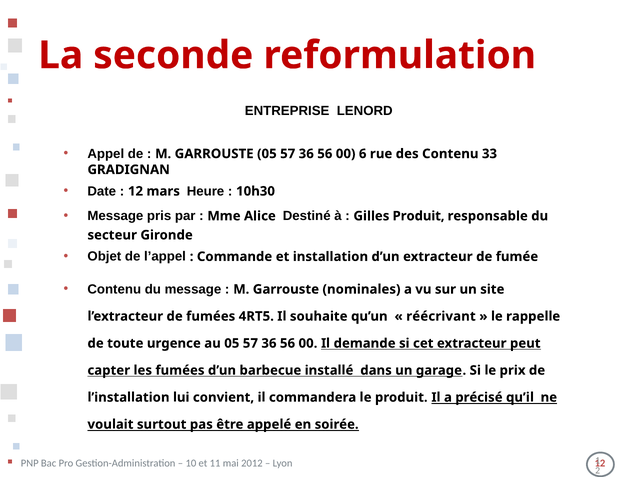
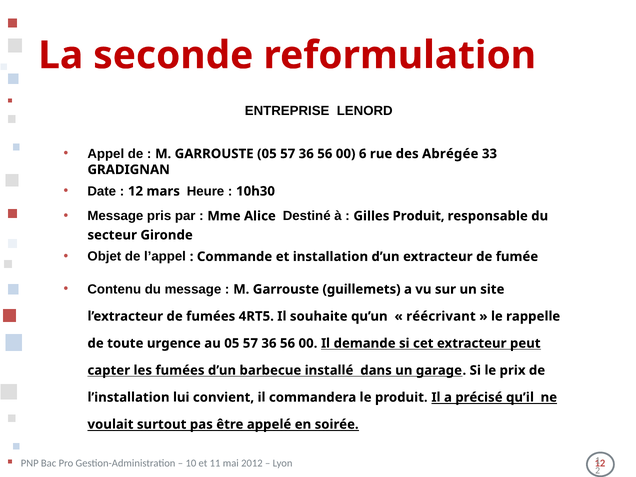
des Contenu: Contenu -> Abrégée (450, 154)
nominales: nominales -> guillemets (362, 289)
